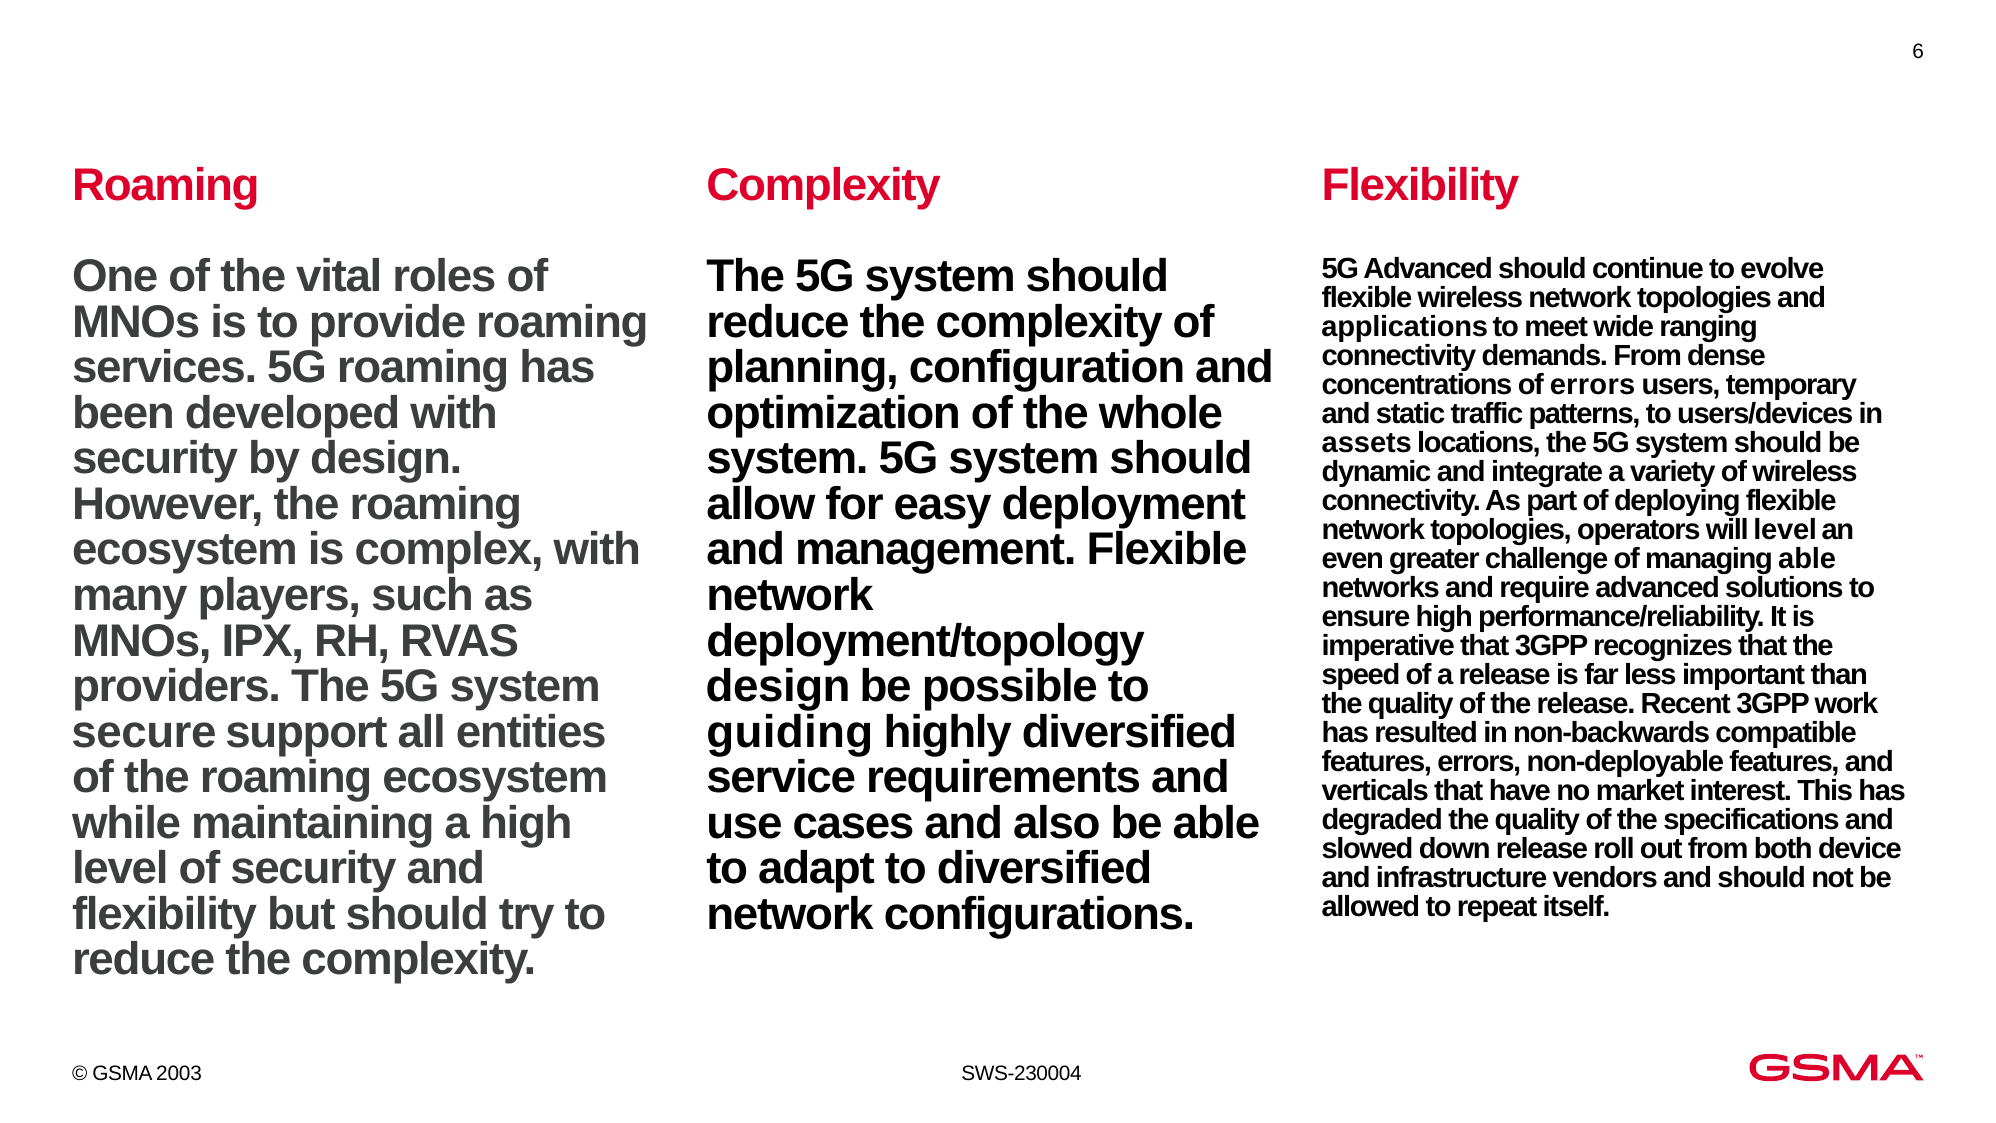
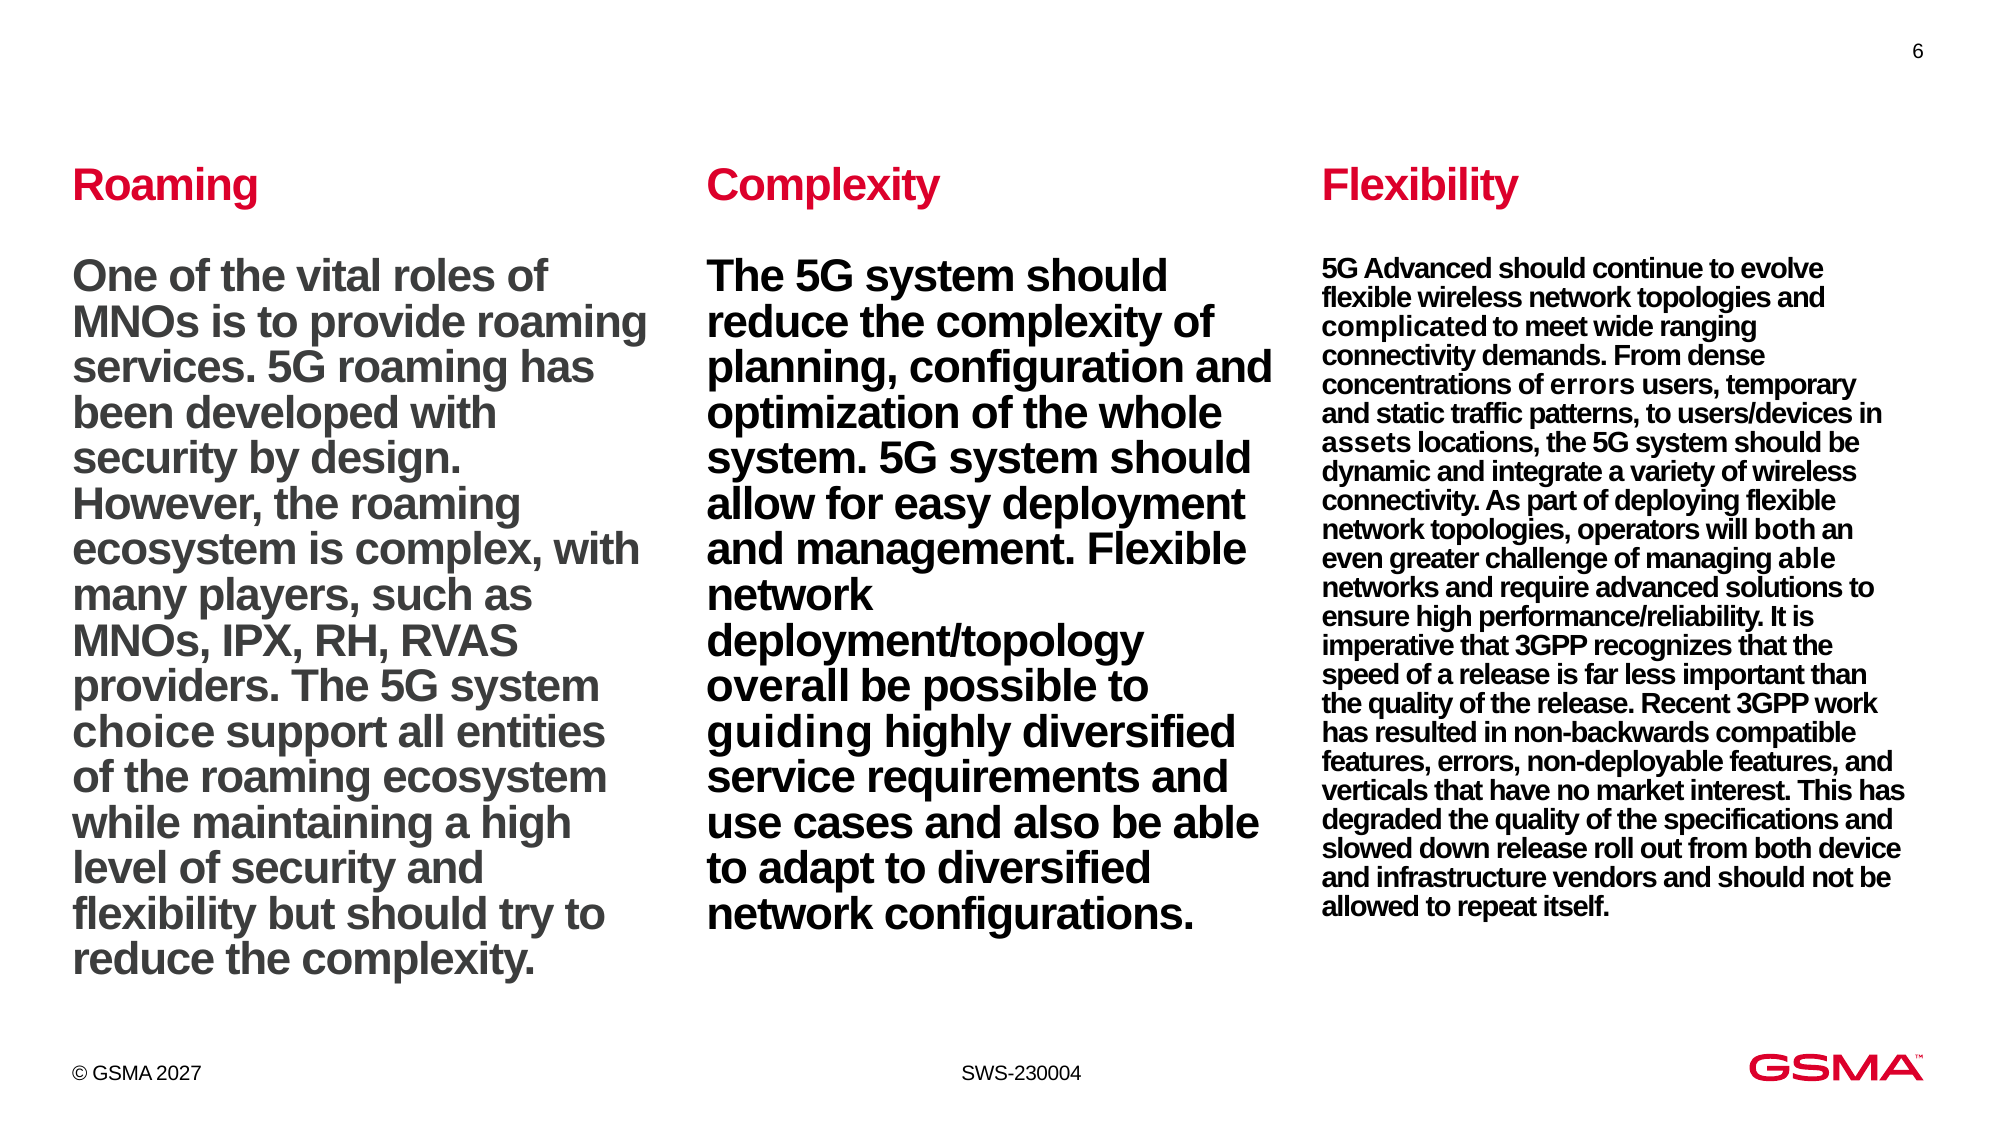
applications: applications -> complicated (1405, 327)
will level: level -> both (1785, 530)
design: design -> overall (778, 686)
secure: secure -> choice (144, 732)
2003: 2003 -> 2027 (179, 1074)
